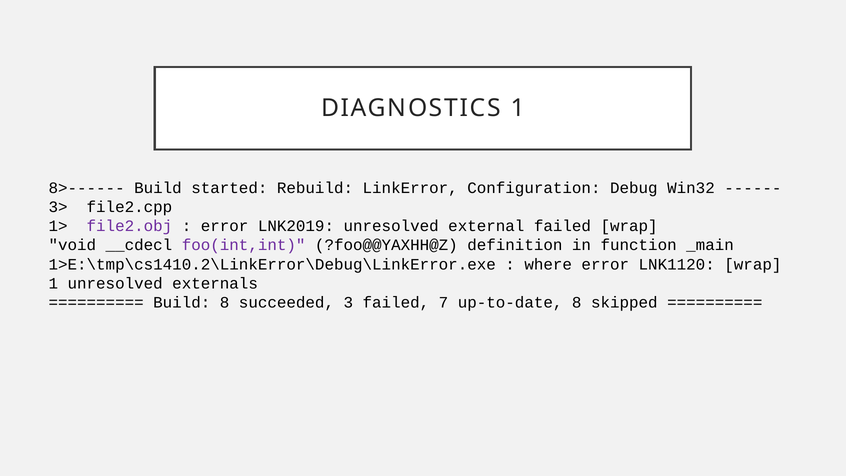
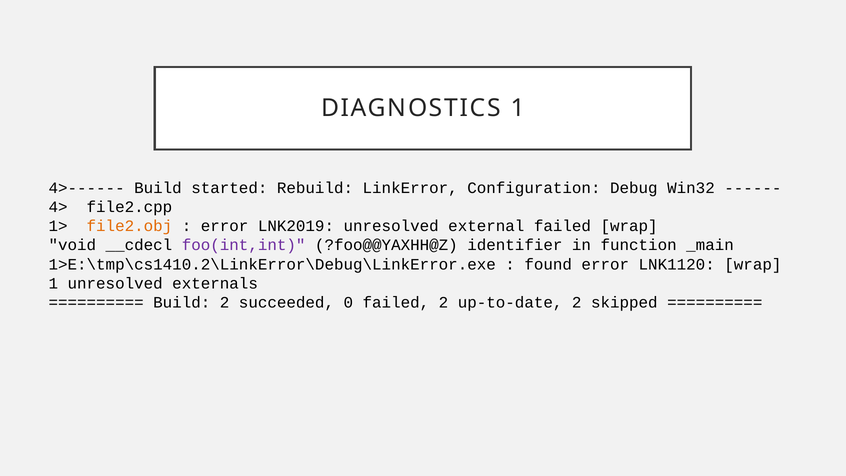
8>------: 8>------ -> 4>------ (87, 188)
3>: 3> -> 4> (58, 207)
file2.obj colour: purple -> orange (129, 226)
definition: definition -> identifier (515, 245)
where: where -> found (548, 264)
Build 8: 8 -> 2 (225, 302)
3: 3 -> 0 (348, 302)
failed 7: 7 -> 2 (443, 302)
up-to-date 8: 8 -> 2 (577, 302)
